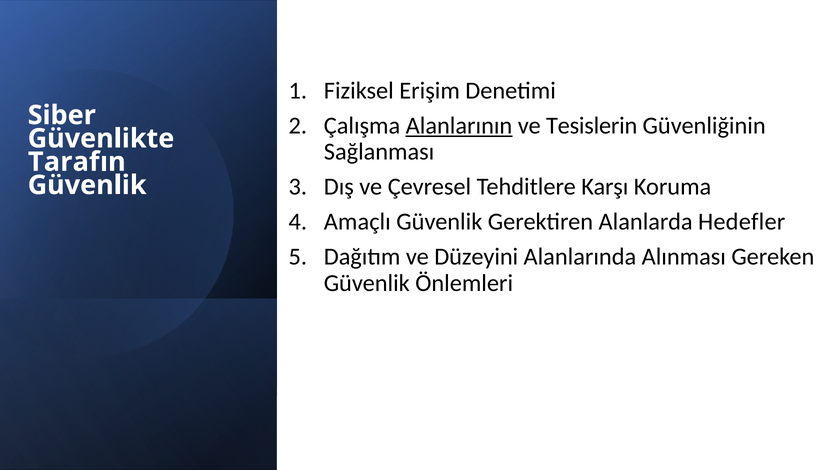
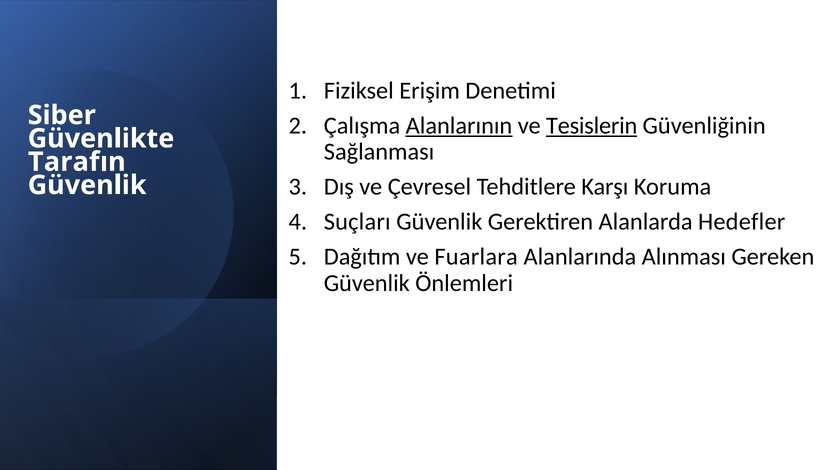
Tesislerin underline: none -> present (592, 126)
Amaçlı: Amaçlı -> Suçları (357, 222)
Düzeyini: Düzeyini -> Fuarlara (476, 257)
